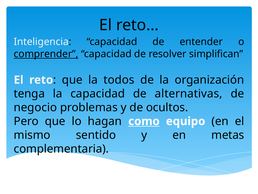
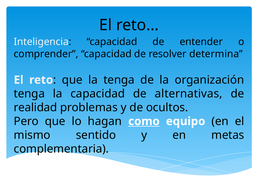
comprender underline: present -> none (46, 54)
simplifican: simplifican -> determina (216, 54)
la todos: todos -> tenga (119, 80)
negocio: negocio -> realidad (35, 107)
